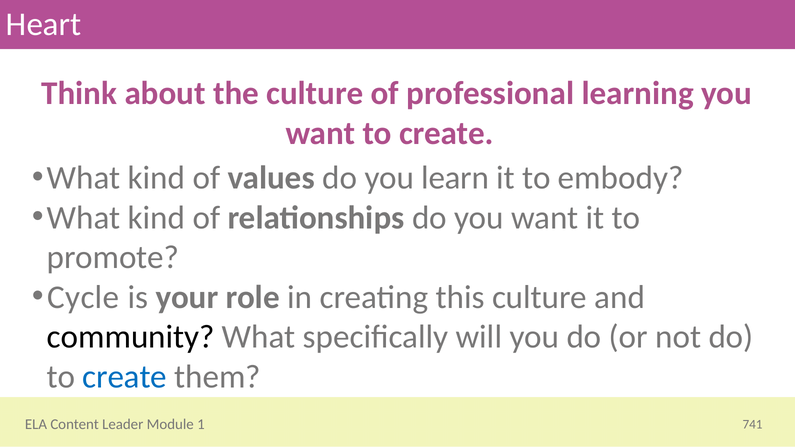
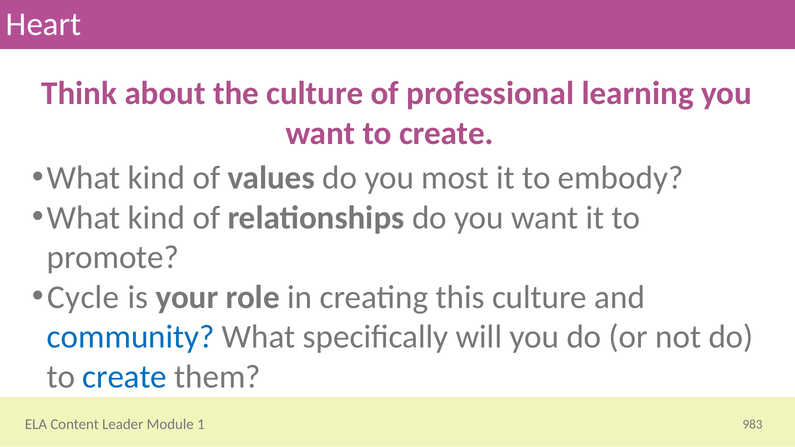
learn: learn -> most (455, 178)
community colour: black -> blue (131, 337)
741: 741 -> 983 (753, 424)
